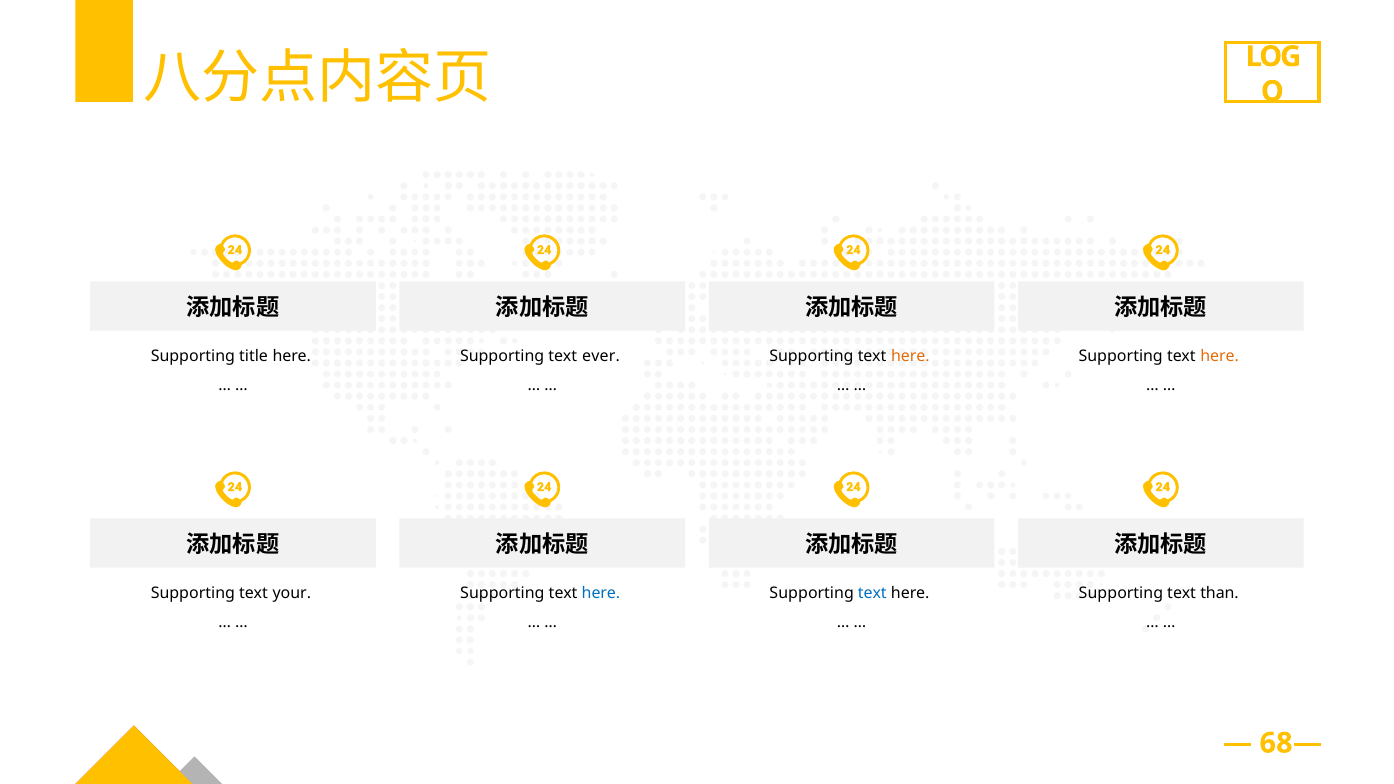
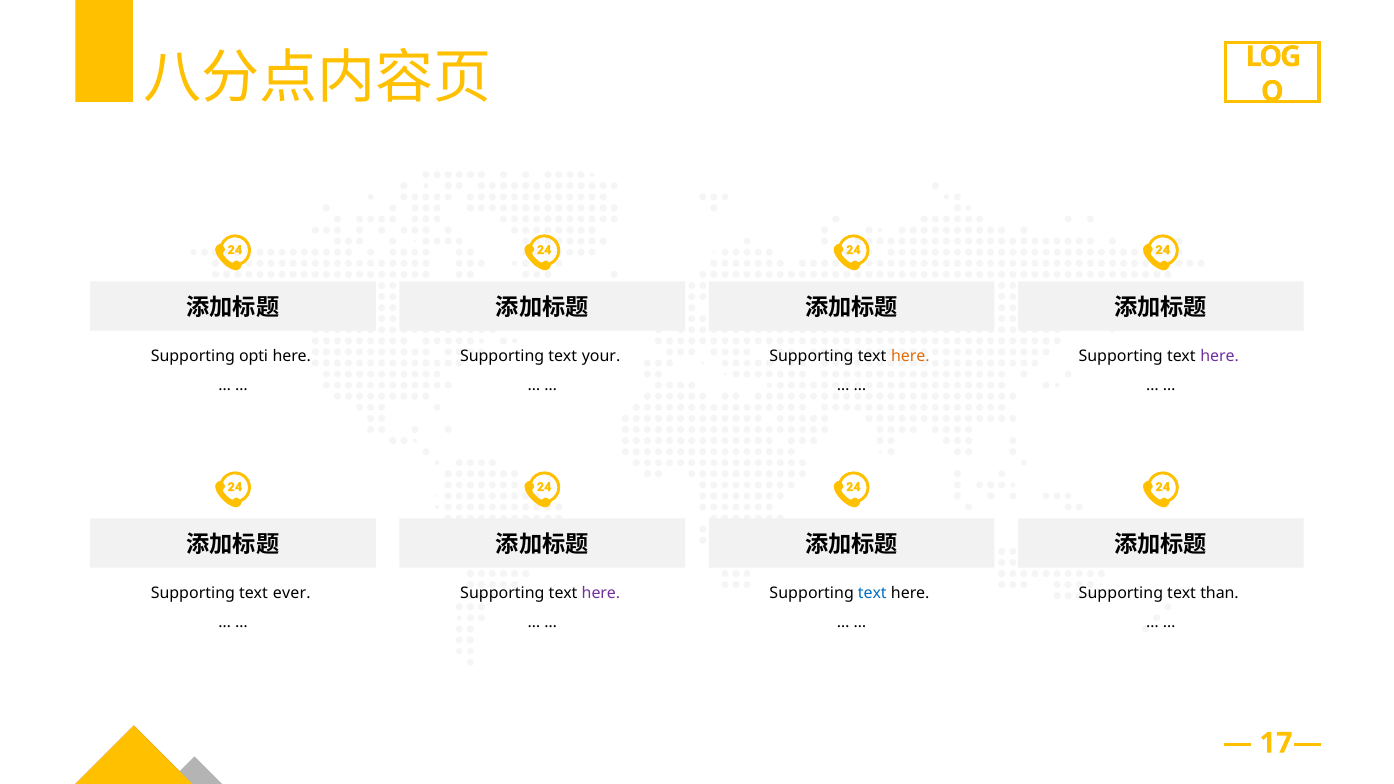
title: title -> opti (254, 356)
ever: ever -> your (601, 356)
here colour: orange -> purple (1220, 356)
your: your -> ever (292, 593)
here colour: blue -> purple (601, 593)
68—: 68— -> 17— (1291, 743)
